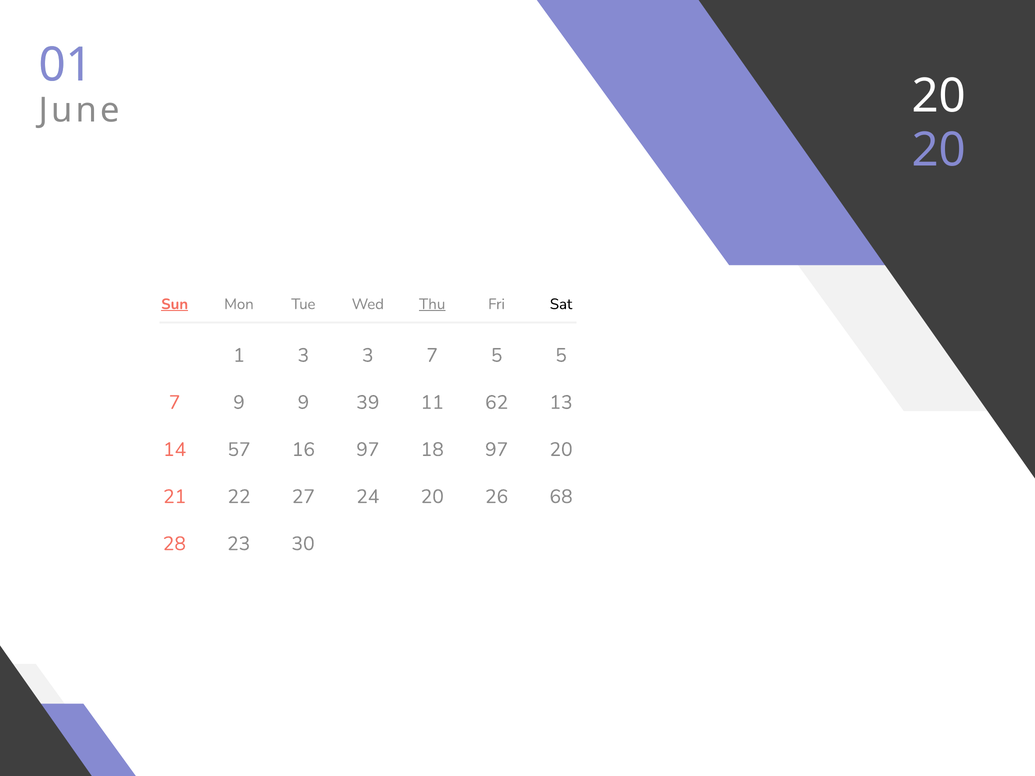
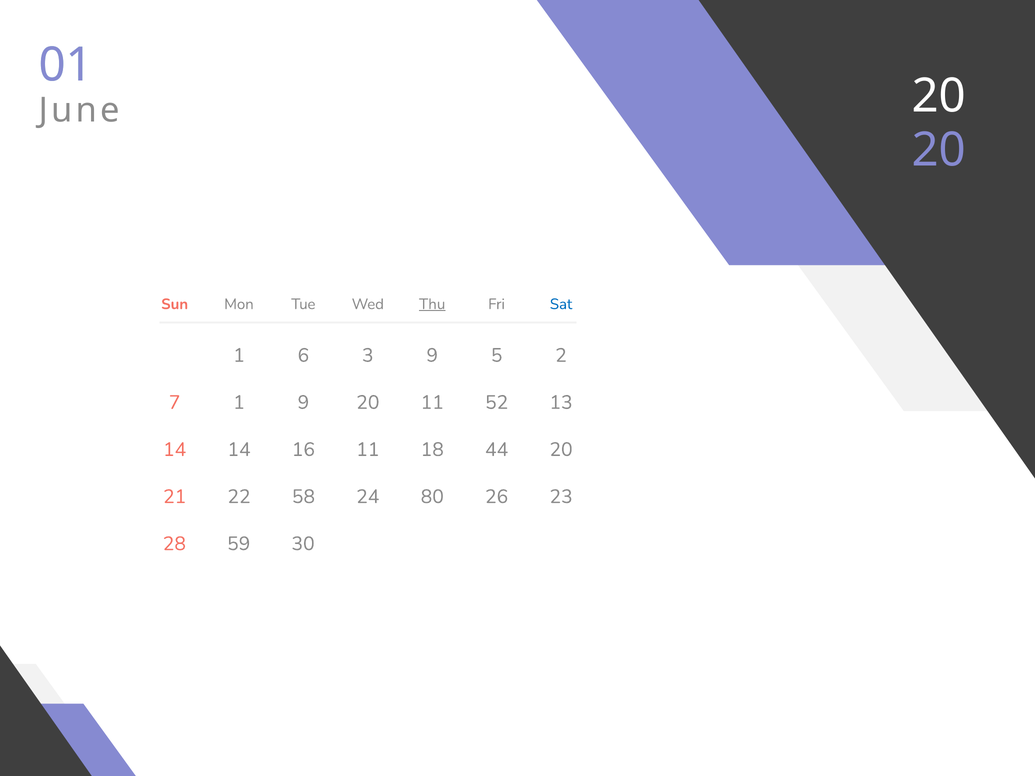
Sun underline: present -> none (175, 304)
Sat colour: black -> blue (561, 304)
1 3: 3 -> 6 (303, 355)
3 7: 7 -> 9 (432, 355)
5 5: 5 -> 2 (561, 355)
7 9: 9 -> 1 (239, 403)
9 39: 39 -> 20 (368, 403)
62: 62 -> 52 (497, 403)
14 57: 57 -> 14 (239, 450)
16 97: 97 -> 11 (368, 450)
18 97: 97 -> 44 (497, 450)
27: 27 -> 58 (303, 497)
24 20: 20 -> 80 (432, 497)
68: 68 -> 23 (561, 497)
23: 23 -> 59 (239, 544)
